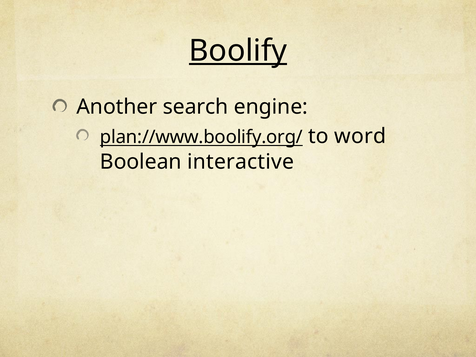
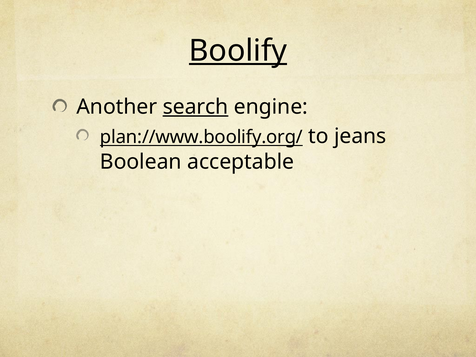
search underline: none -> present (196, 107)
word: word -> jeans (360, 136)
interactive: interactive -> acceptable (241, 162)
